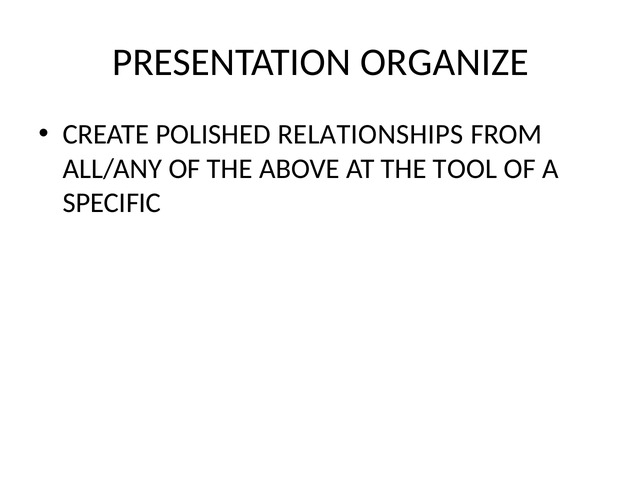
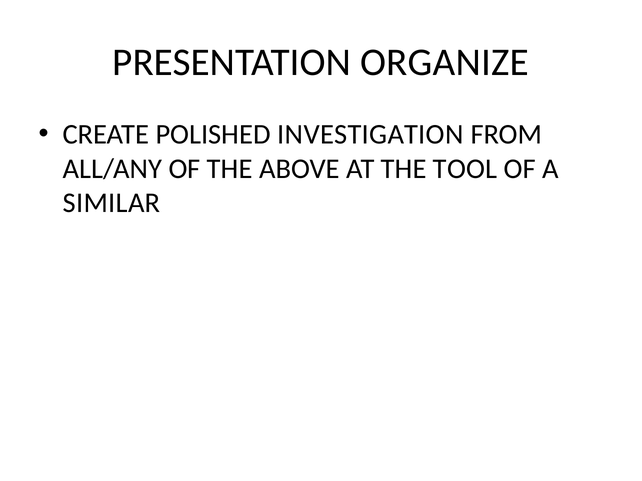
RELATIONSHIPS: RELATIONSHIPS -> INVESTIGATION (370, 135)
SPECIFIC: SPECIFIC -> SIMILAR (112, 203)
